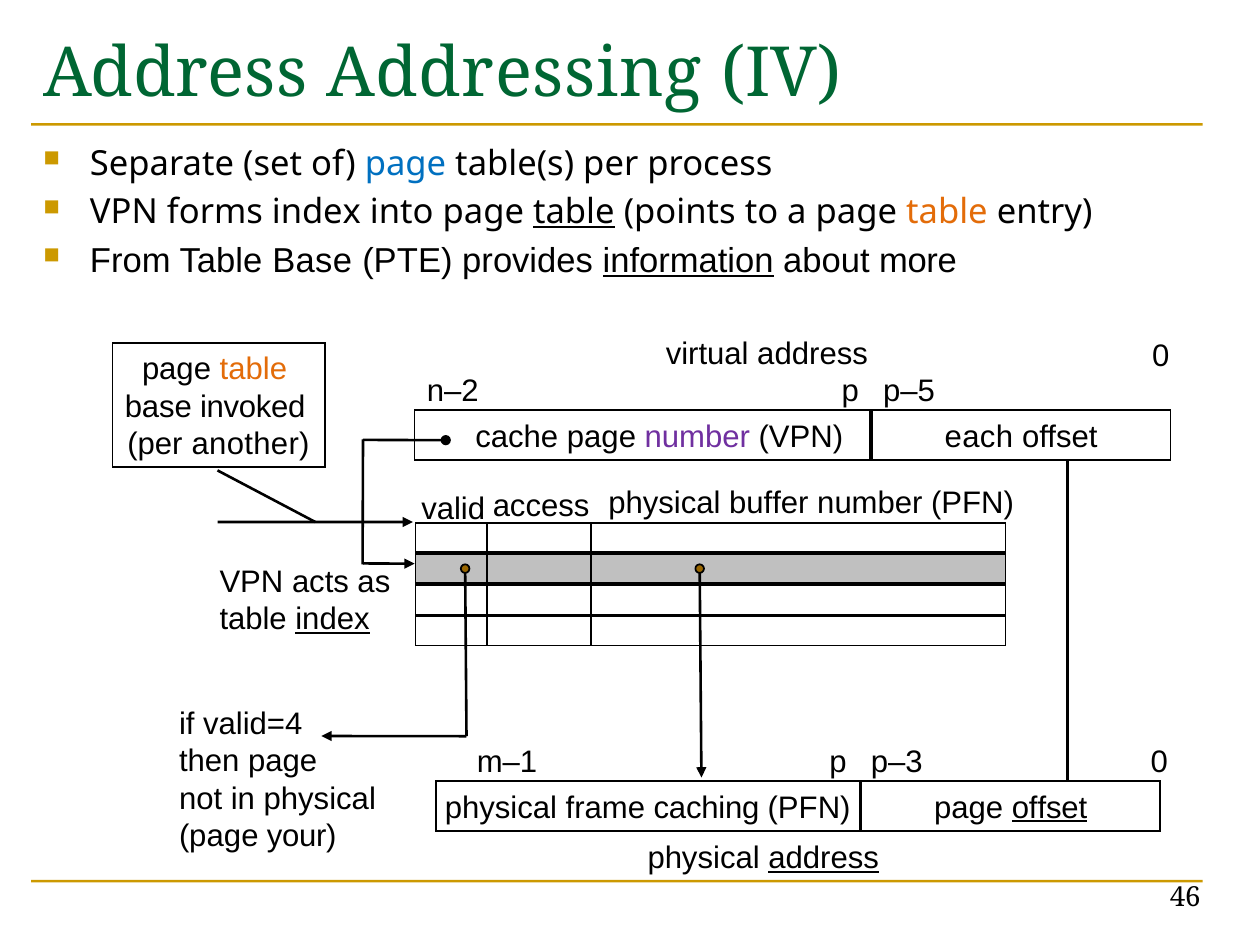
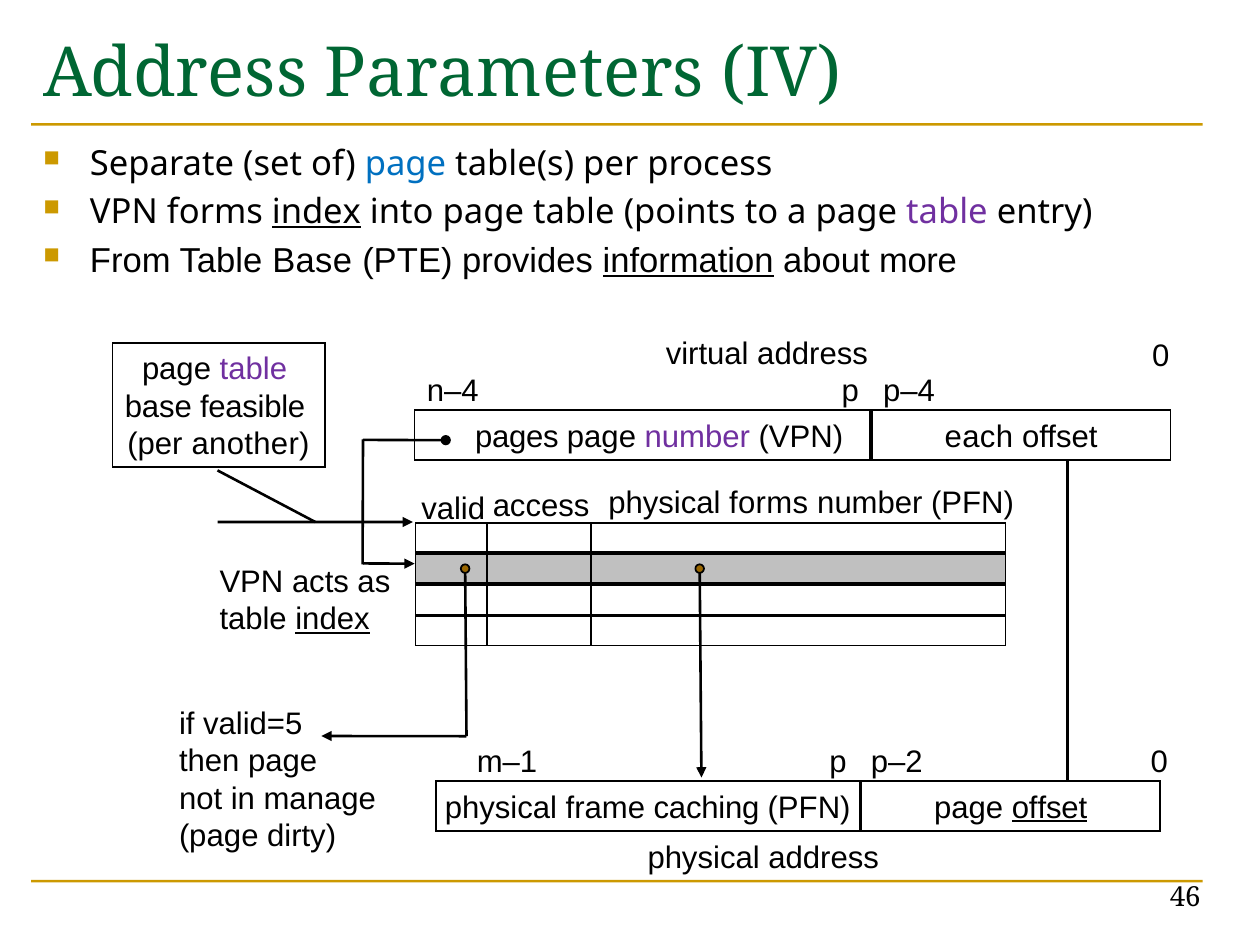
Addressing: Addressing -> Parameters (514, 73)
index underline: none -> present (316, 212)
table underline: present -> none (574, 212)
table colour: orange -> purple (947, 212)
table colour: orange -> purple (253, 370)
n–2: n–2 -> n–4 (453, 391)
p–5: p–5 -> p–4 (909, 391)
invoked: invoked -> feasible (253, 407)
cache: cache -> pages (517, 437)
physical buffer: buffer -> forms (769, 503)
valid=4: valid=4 -> valid=5 (253, 724)
p–3: p–3 -> p–2 (897, 762)
in physical: physical -> manage (320, 799)
your: your -> dirty (302, 836)
address underline: present -> none (824, 859)
